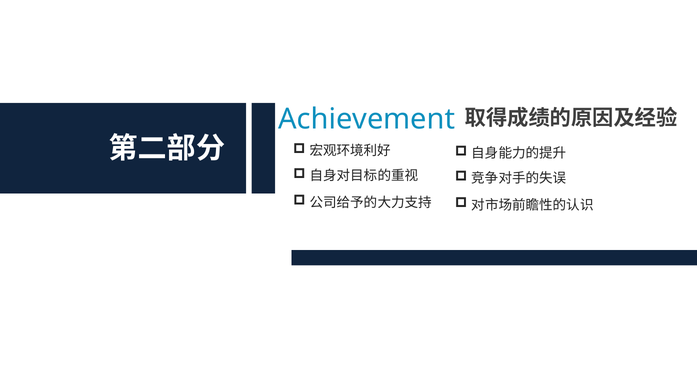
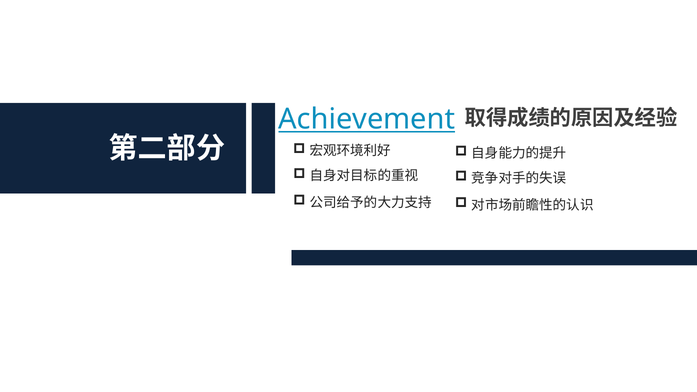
Achievement underline: none -> present (367, 119)
